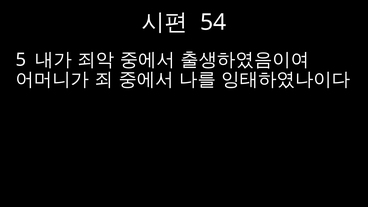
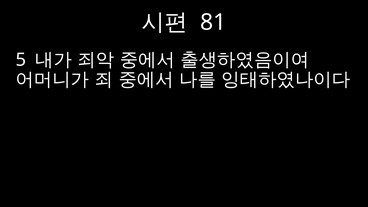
54: 54 -> 81 (213, 22)
